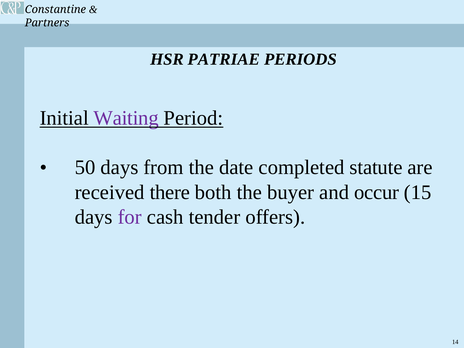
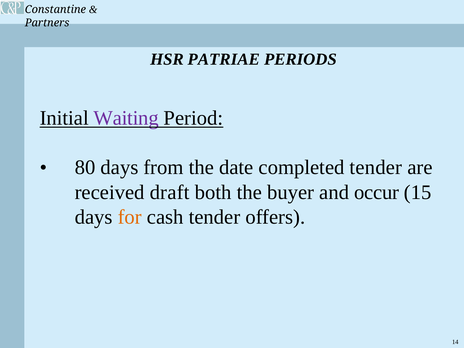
50: 50 -> 80 (85, 168)
completed statute: statute -> tender (376, 168)
there: there -> draft (170, 192)
for colour: purple -> orange (130, 217)
